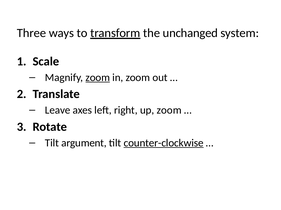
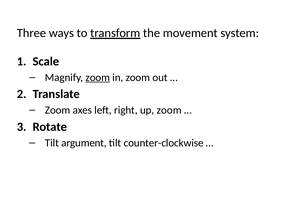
unchanged: unchanged -> movement (190, 33)
Leave: Leave -> Zoom (58, 111)
counter-clockwise underline: present -> none (164, 143)
